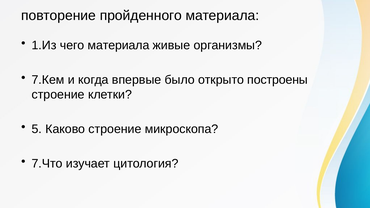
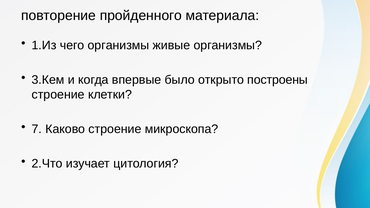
чего материала: материала -> организмы (118, 45)
7.Кем: 7.Кем -> 3.Кем (48, 80)
5: 5 -> 7 (37, 129)
7.Что: 7.Что -> 2.Что (47, 164)
